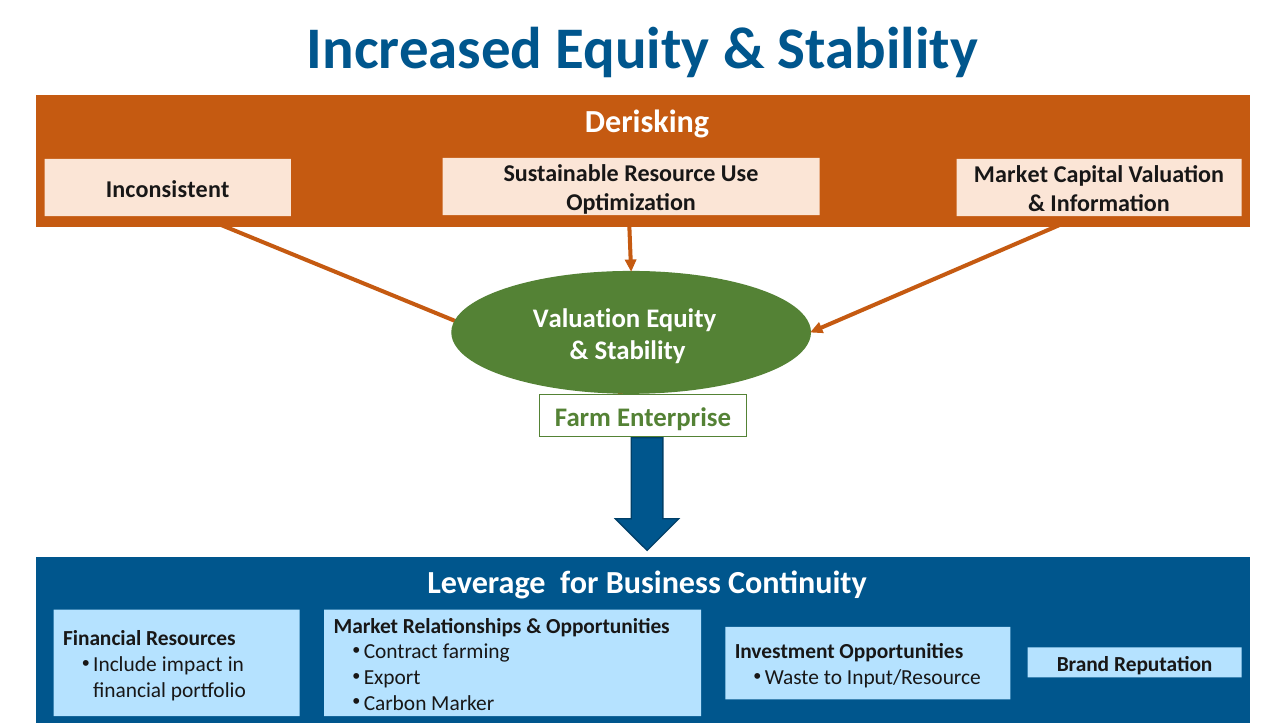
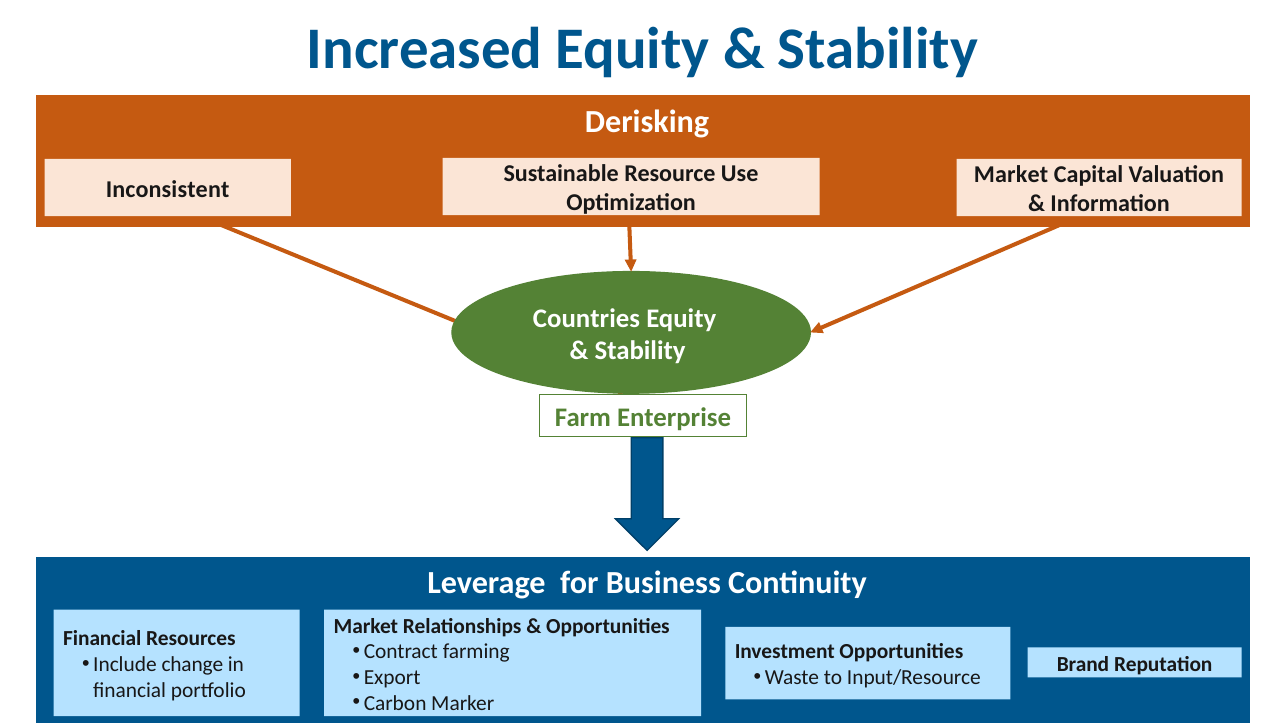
Valuation: Valuation -> Countries (586, 319)
impact: impact -> change (192, 665)
